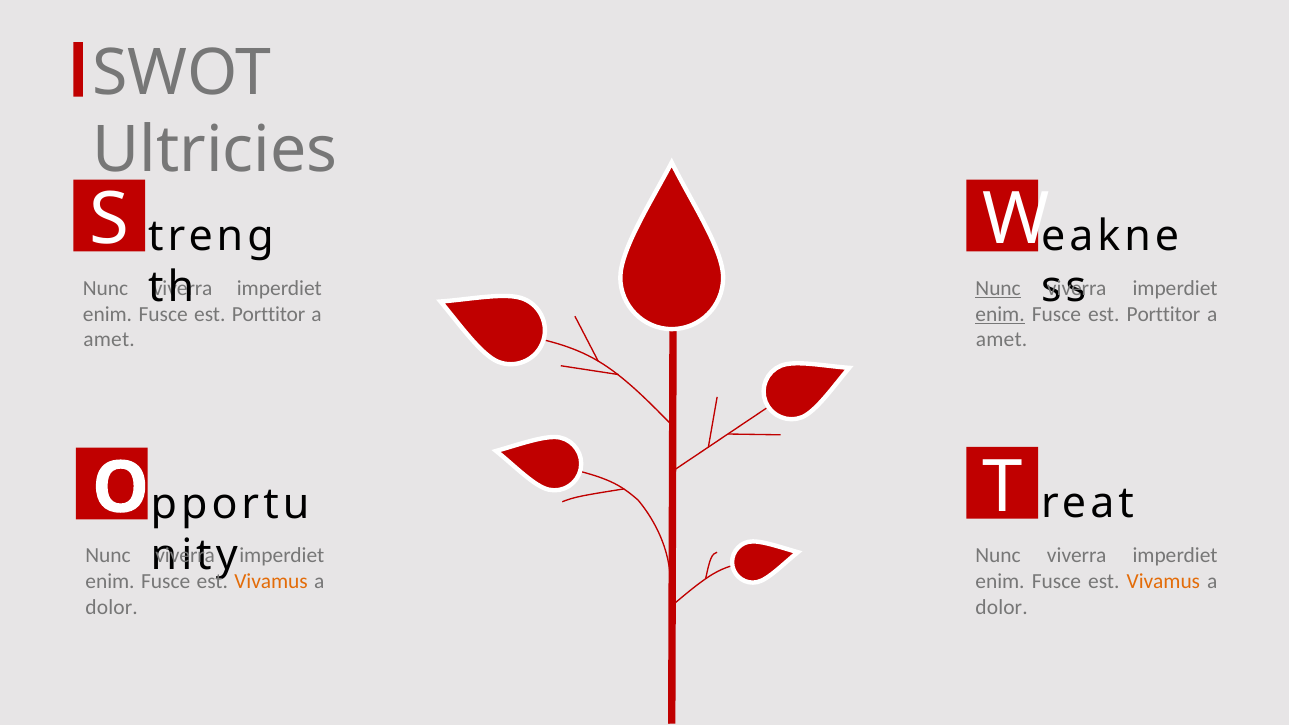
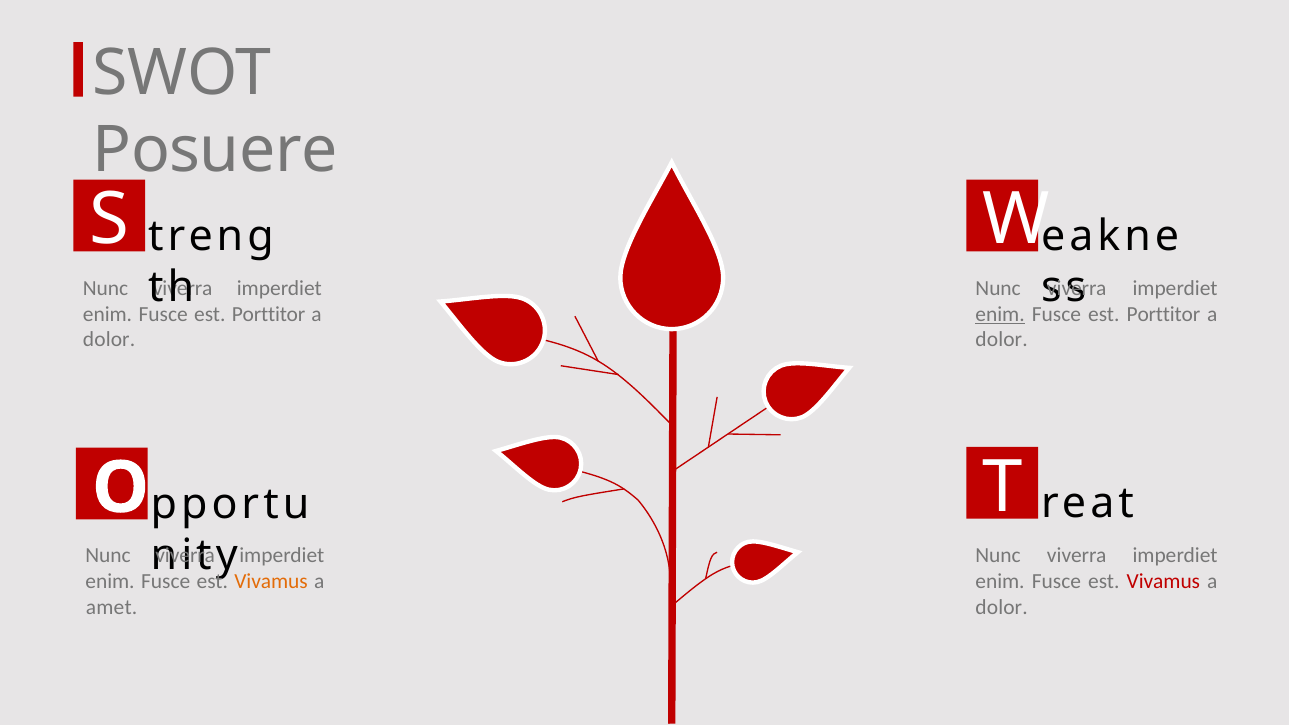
Ultricies: Ultricies -> Posuere (215, 151)
Nunc underline: present -> none (998, 288)
amet: amet -> dolor (109, 340)
amet: amet -> dolor (1002, 340)
Vivamus colour: orange -> red (1163, 581)
dolor: dolor -> amet (112, 607)
